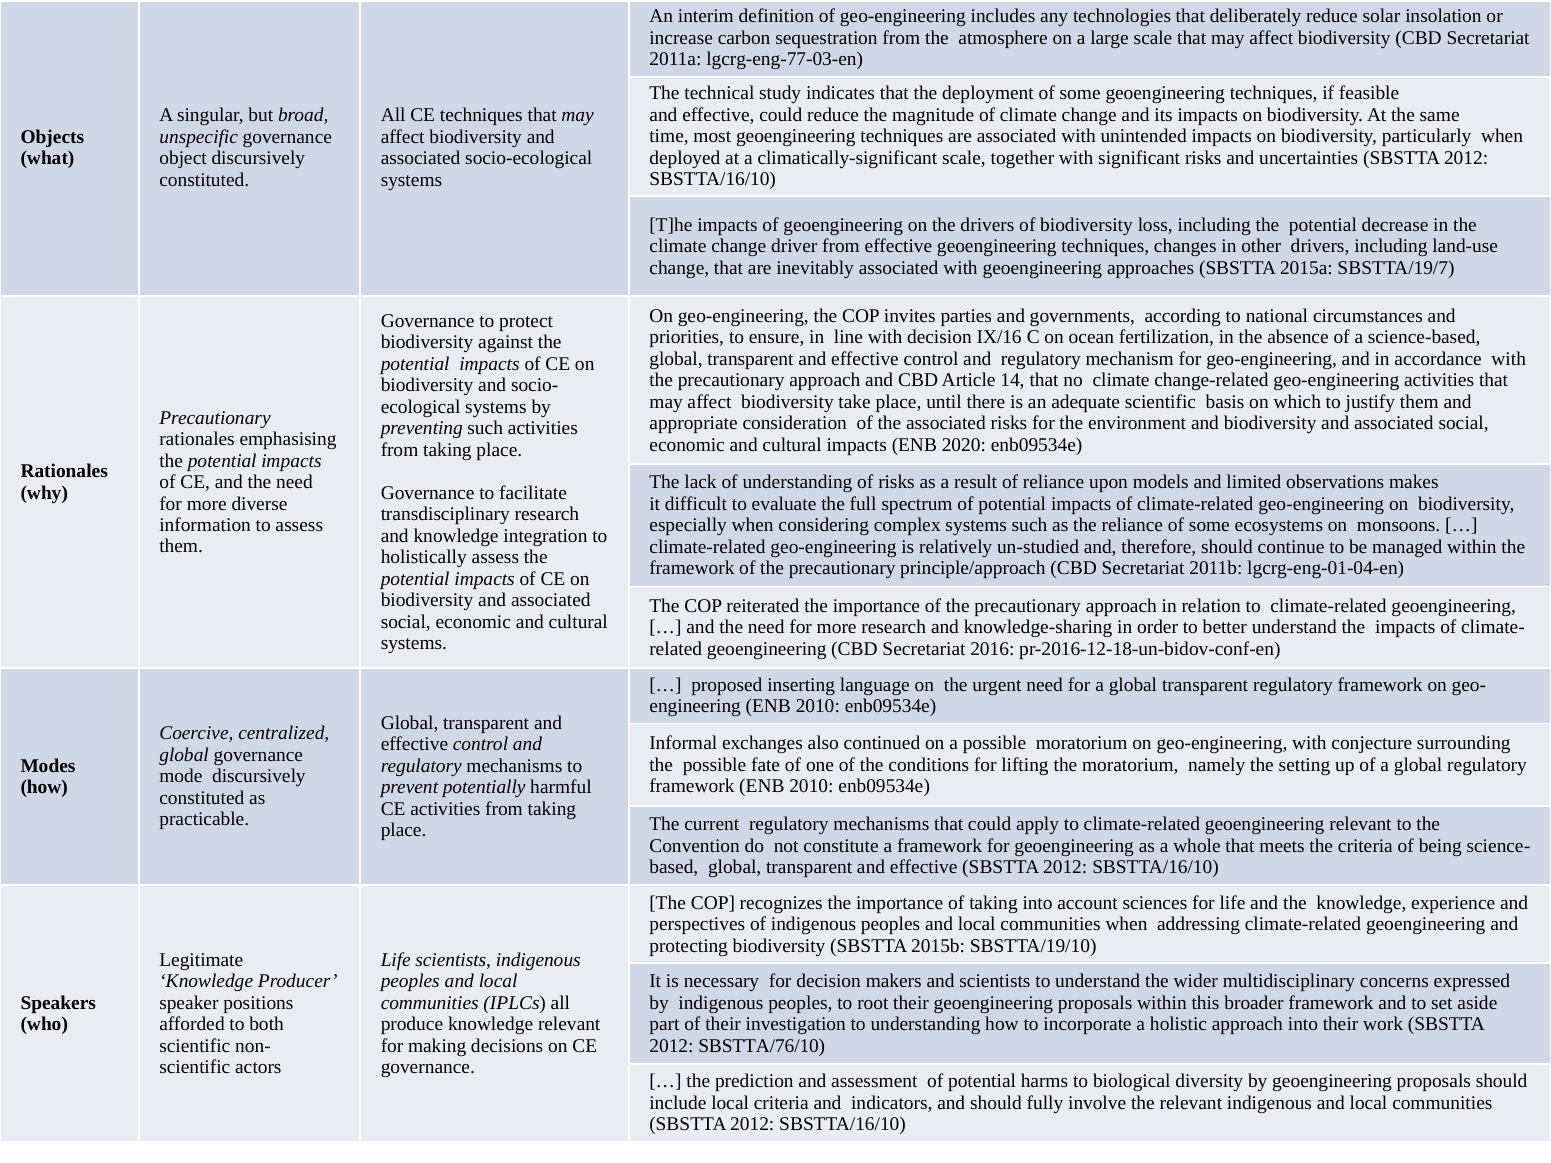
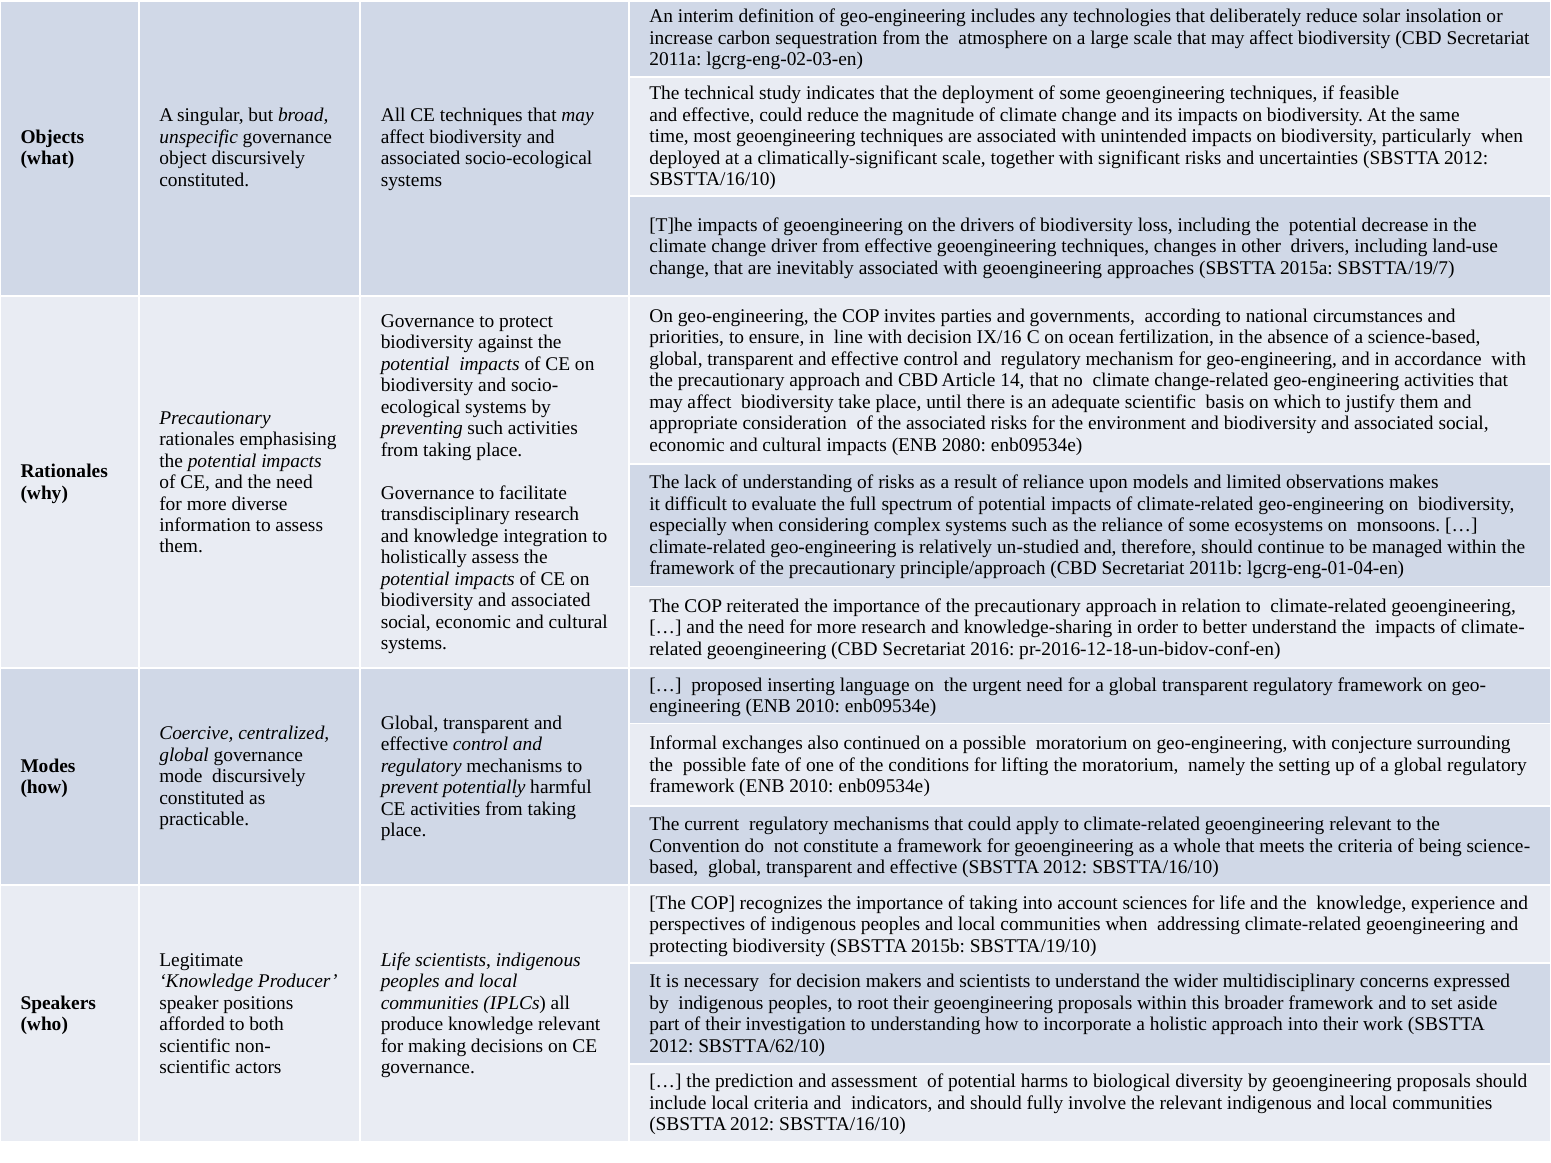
lgcrg-eng-77-03-en: lgcrg-eng-77-03-en -> lgcrg-eng-02-03-en (785, 59)
2020: 2020 -> 2080 (964, 445)
SBSTTA/76/10: SBSTTA/76/10 -> SBSTTA/62/10 (762, 1046)
